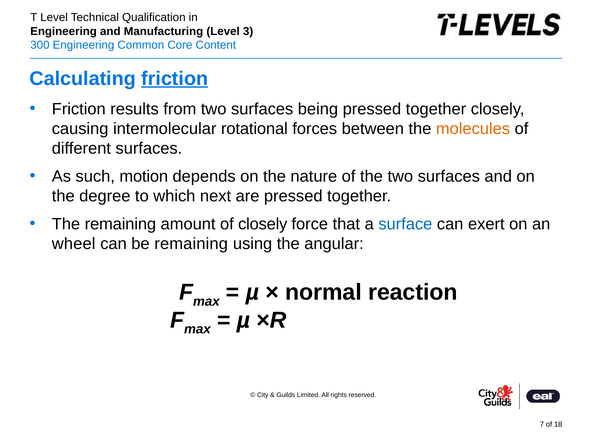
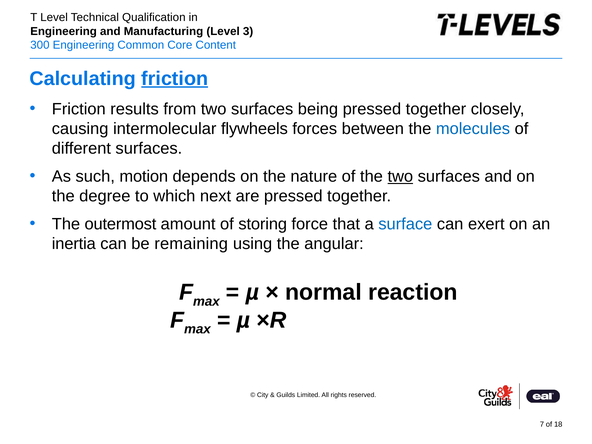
rotational: rotational -> flywheels (254, 129)
molecules colour: orange -> blue (473, 129)
two underline: none -> present (400, 176)
The remaining: remaining -> outermost (120, 224)
of closely: closely -> storing (263, 224)
wheel: wheel -> inertia (74, 244)
